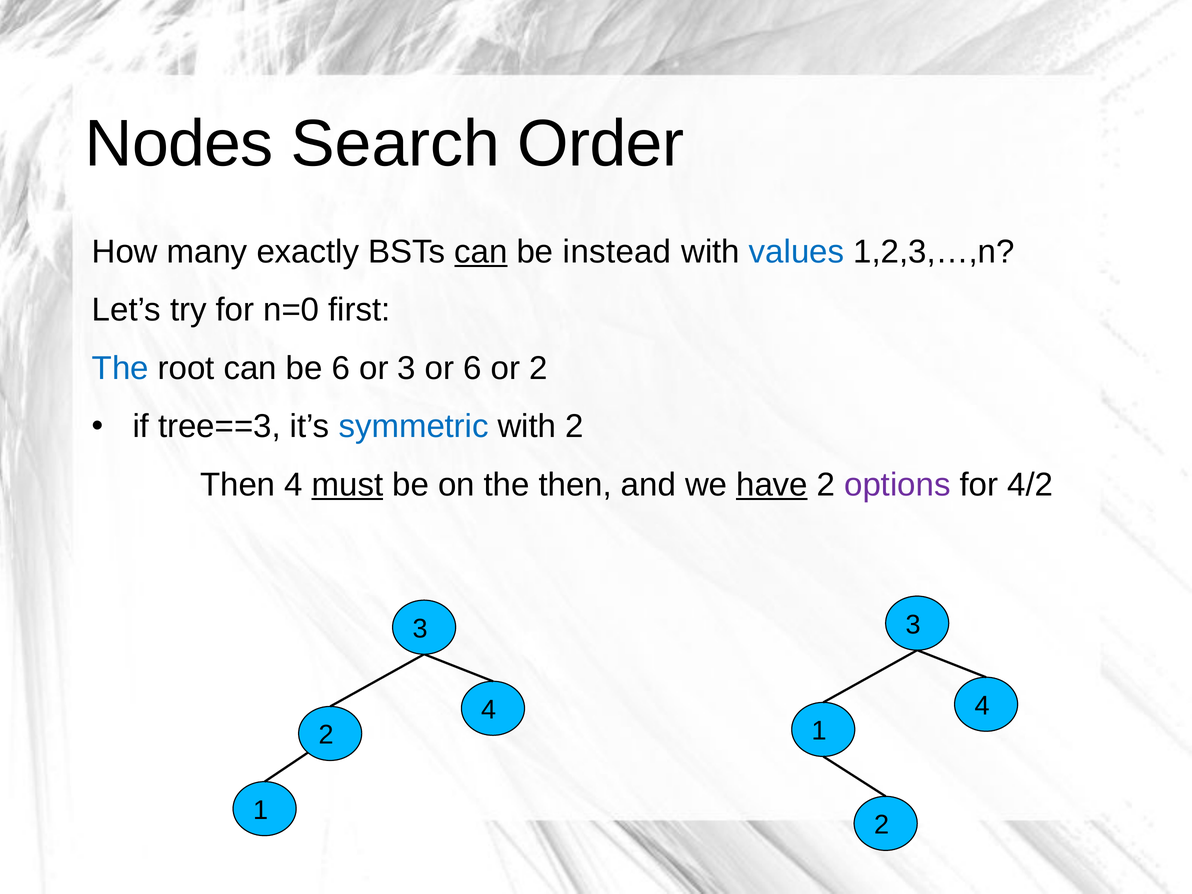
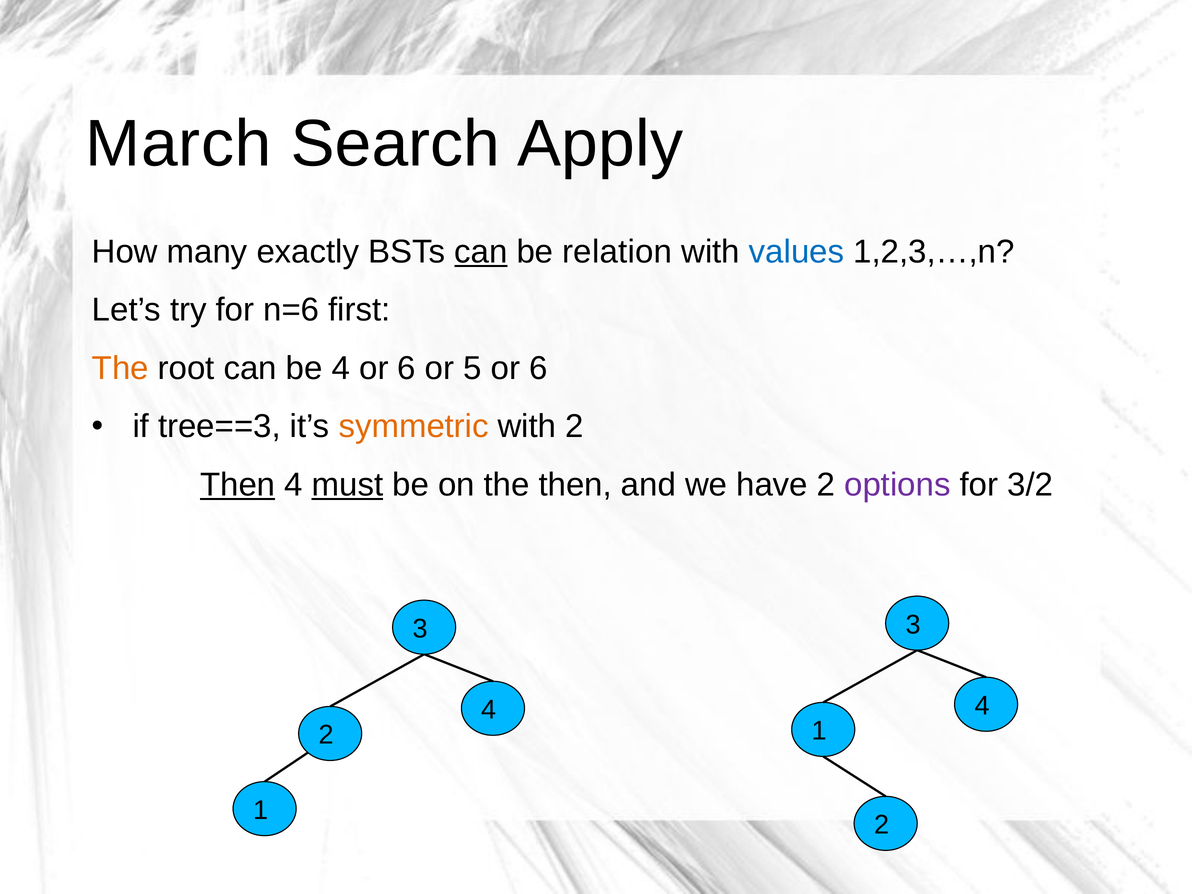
Nodes: Nodes -> March (178, 144)
Order: Order -> Apply (600, 144)
instead: instead -> relation (617, 252)
n=0: n=0 -> n=6 (291, 310)
The colour: blue -> orange (120, 368)
be 6: 6 -> 4 (341, 368)
3: 3 -> 6 (407, 368)
or 6: 6 -> 5 (473, 368)
2: 2 -> 6 (538, 368)
symmetric colour: blue -> orange (414, 426)
Then underline: none -> present (238, 485)
have underline: present -> none (772, 485)
4/2: 4/2 -> 3/2 (1030, 485)
